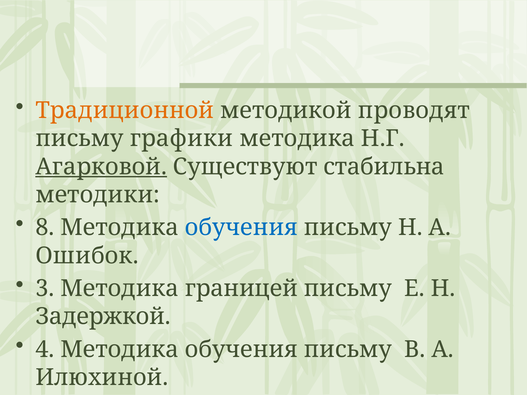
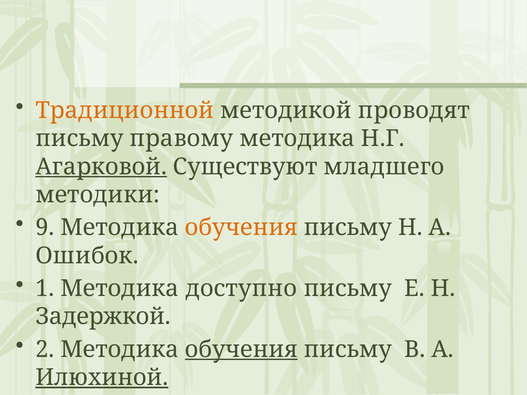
графики: графики -> правому (181, 139)
стабильна: стабильна -> младшего (384, 167)
8: 8 -> 9 (45, 228)
обучения colour: blue -> orange (241, 228)
3: 3 -> 1 (45, 289)
границей: границей -> доступно (241, 289)
4: 4 -> 2 (45, 350)
обучения underline: none -> present (241, 350)
Илюхиной underline: none -> present (102, 378)
